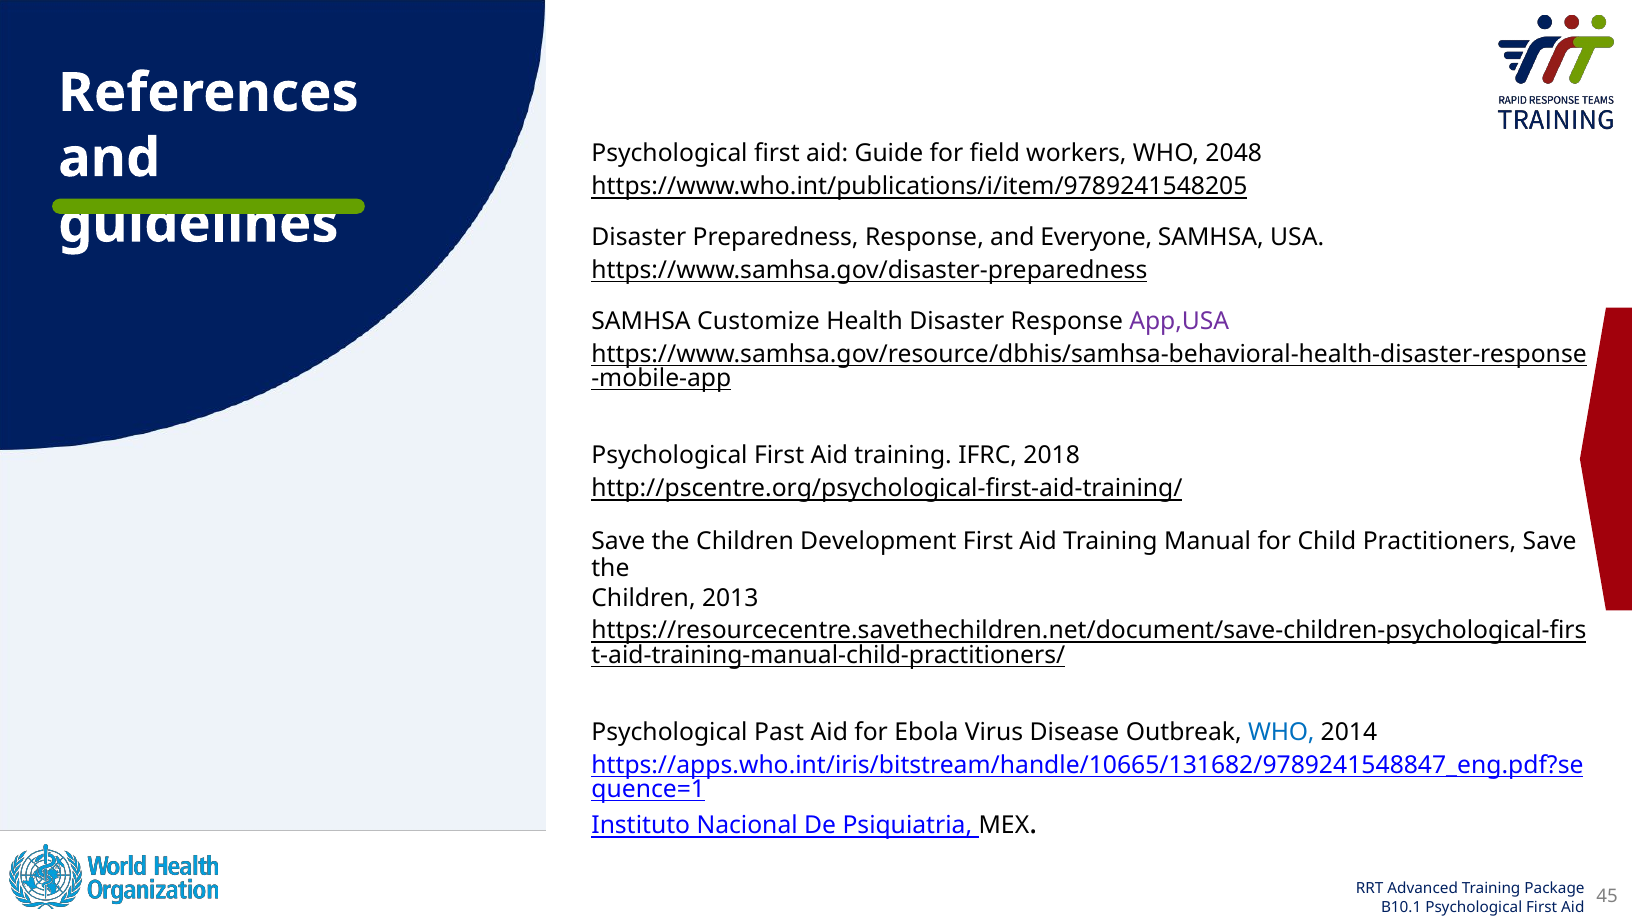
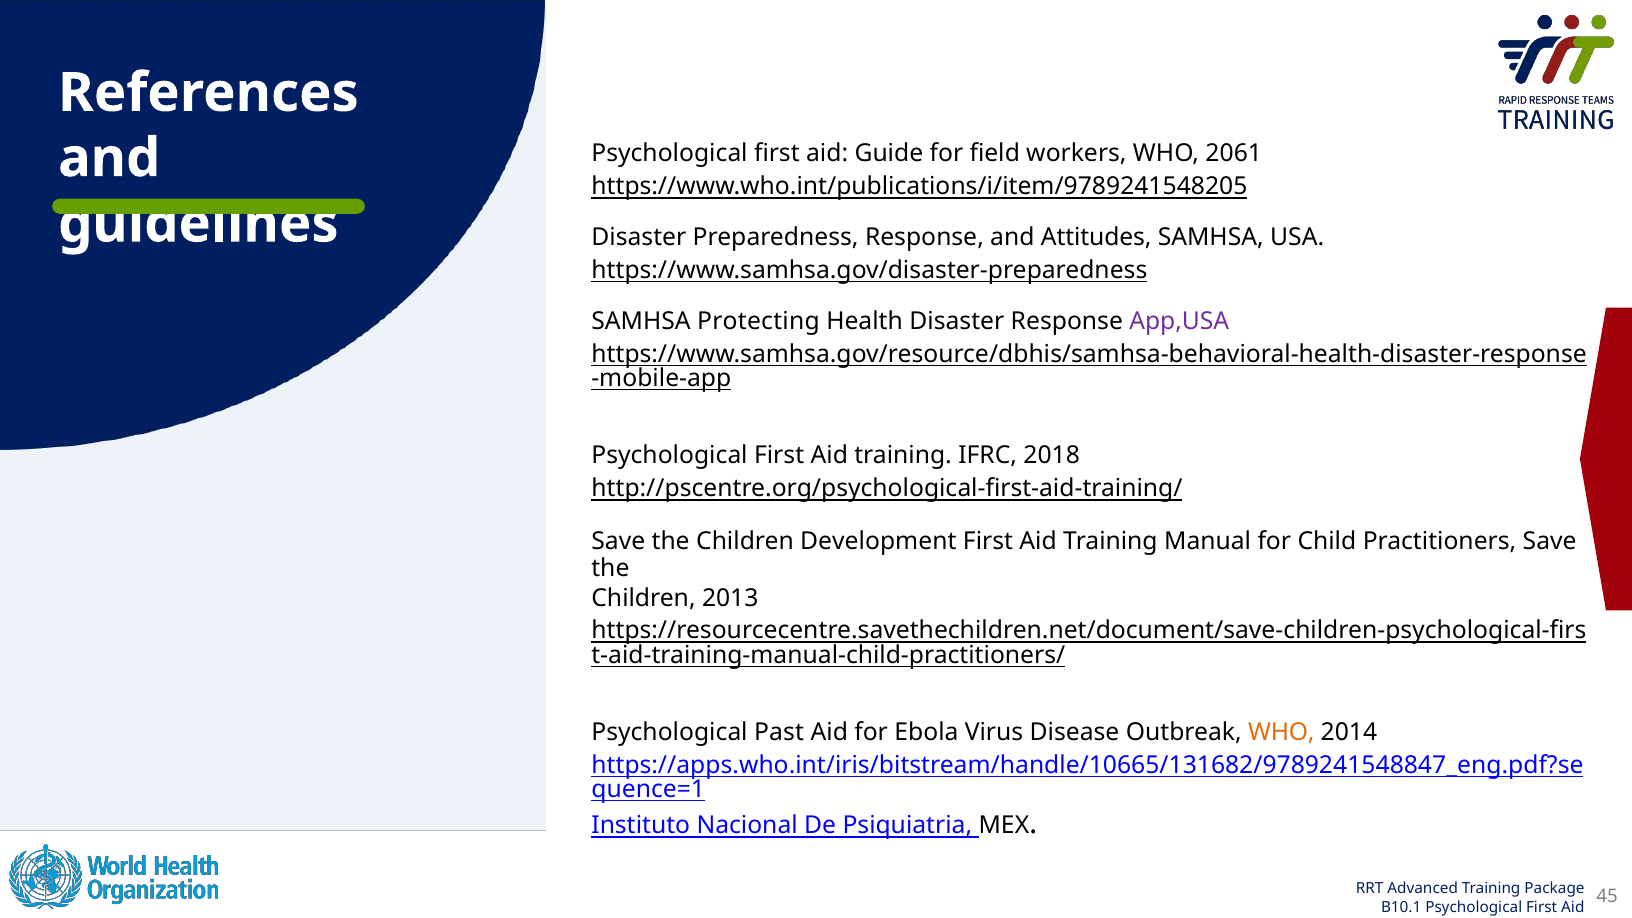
2048: 2048 -> 2061 (1234, 154)
Everyone: Everyone -> Attitudes (1096, 237)
Customize: Customize -> Protecting (758, 321)
WHO colour: blue -> orange (1281, 733)
